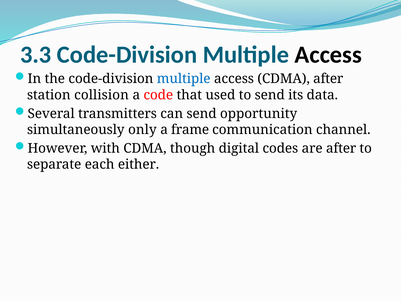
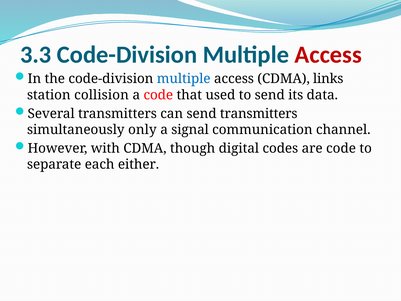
Access colour: black -> red (328, 55)
CDMA after: after -> links (328, 79)
send opportunity: opportunity -> transmitters (259, 114)
frame: frame -> signal (190, 130)
are after: after -> code (341, 148)
